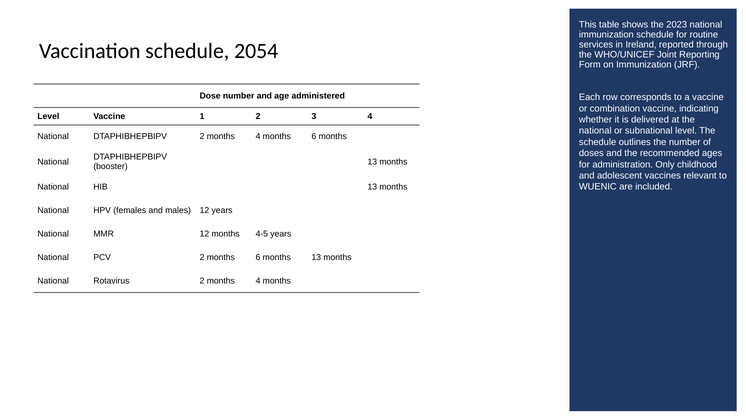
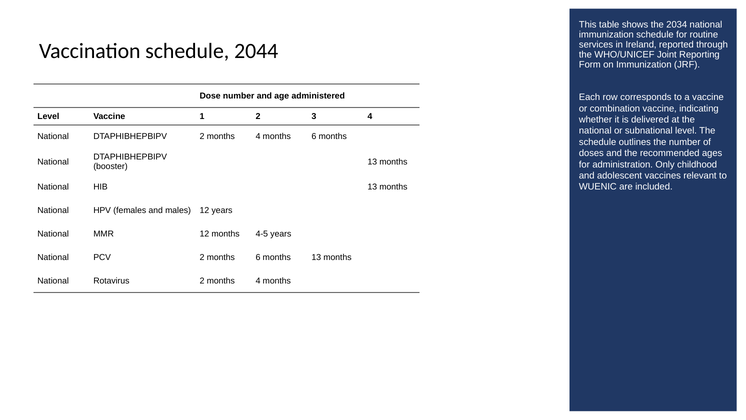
2023: 2023 -> 2034 (677, 25)
2054: 2054 -> 2044 (256, 51)
